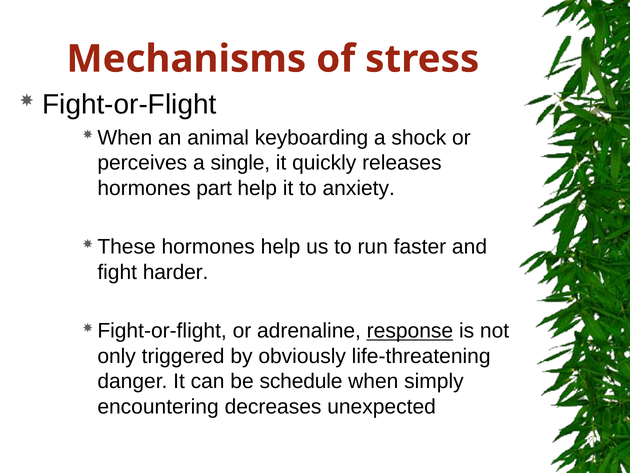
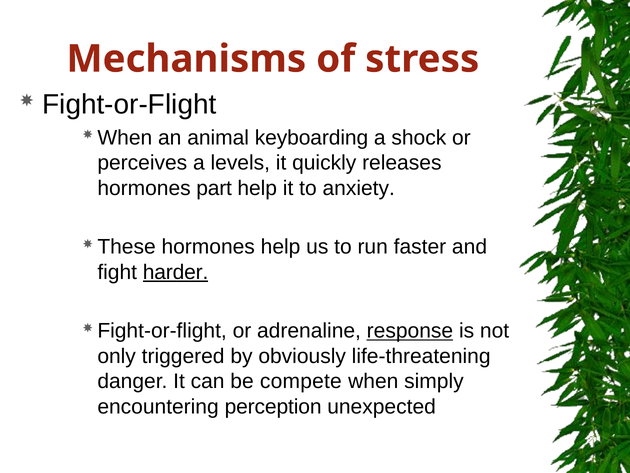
single: single -> levels (240, 163)
harder underline: none -> present (176, 272)
schedule: schedule -> compete (301, 381)
decreases: decreases -> perception (273, 406)
